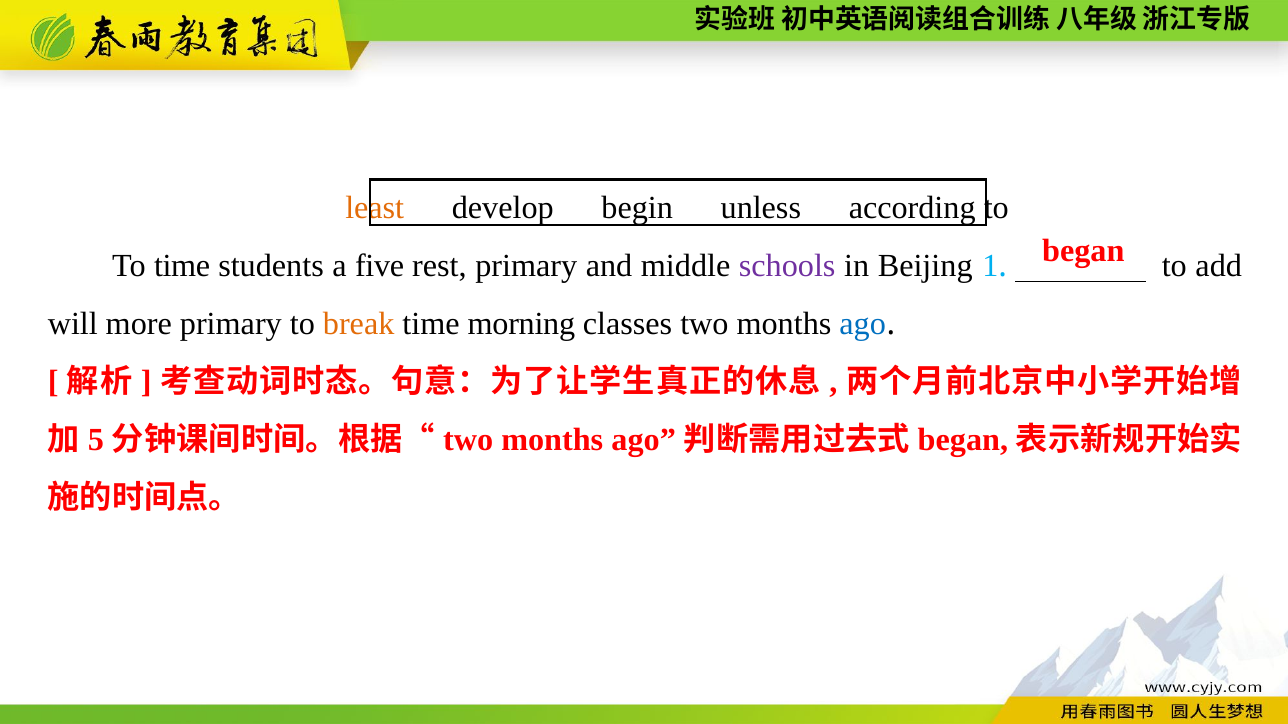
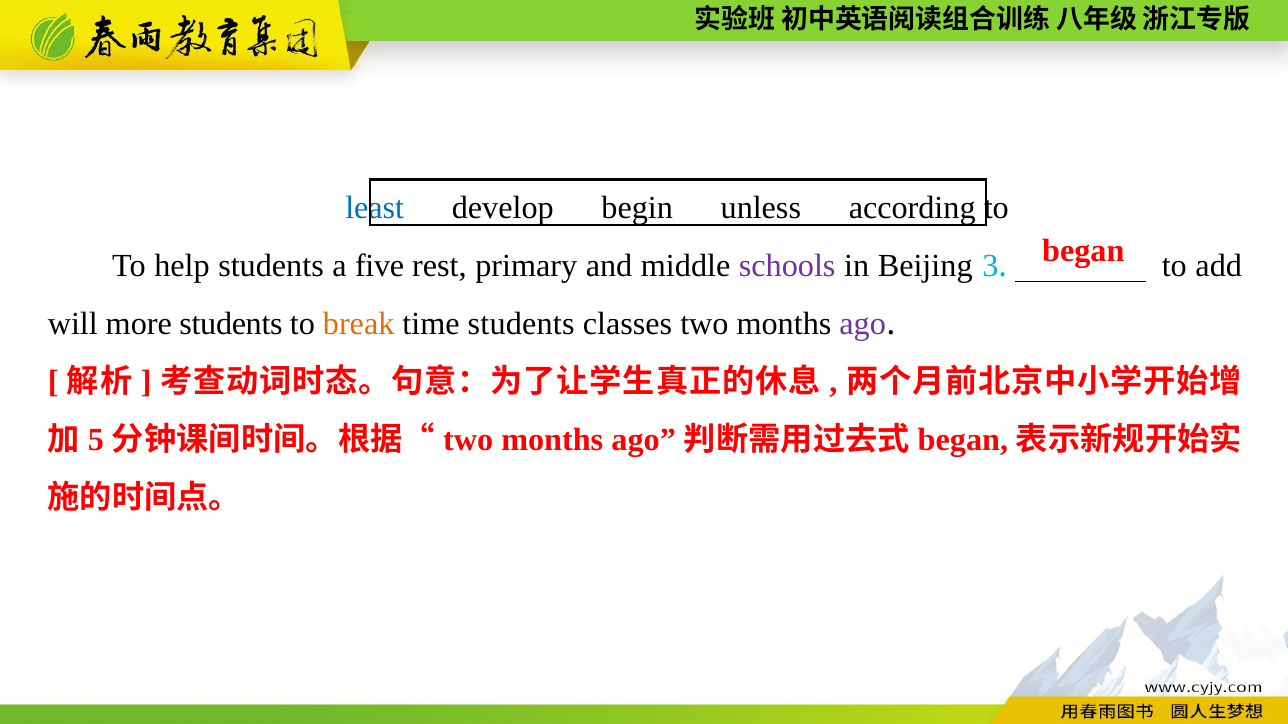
least colour: orange -> blue (375, 208)
To time: time -> help (182, 266)
1: 1 -> 3 (990, 266)
more primary: primary -> students (231, 324)
time morning: morning -> students (521, 324)
ago colour: blue -> purple (863, 324)
